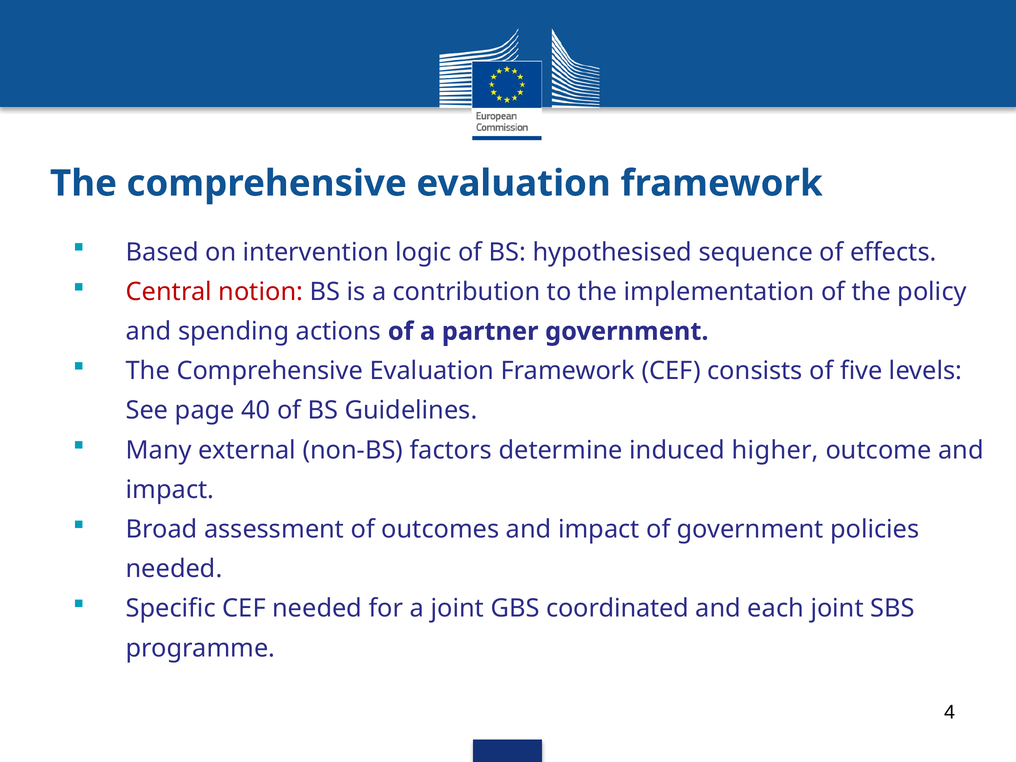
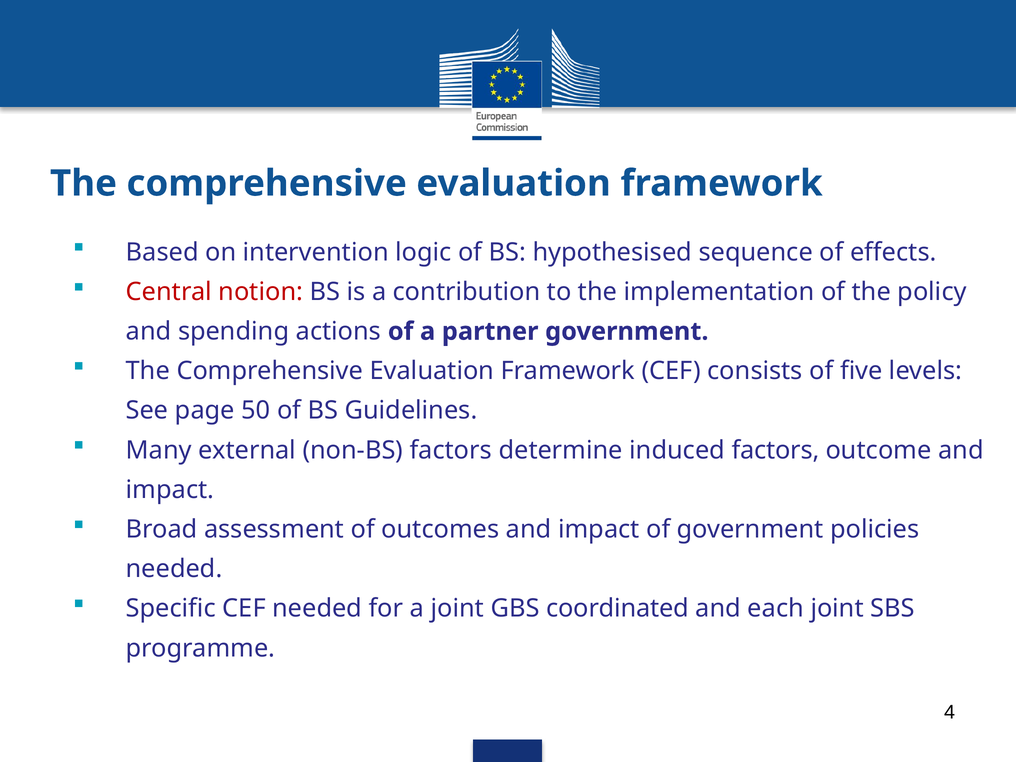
40: 40 -> 50 (256, 411)
induced higher: higher -> factors (776, 450)
